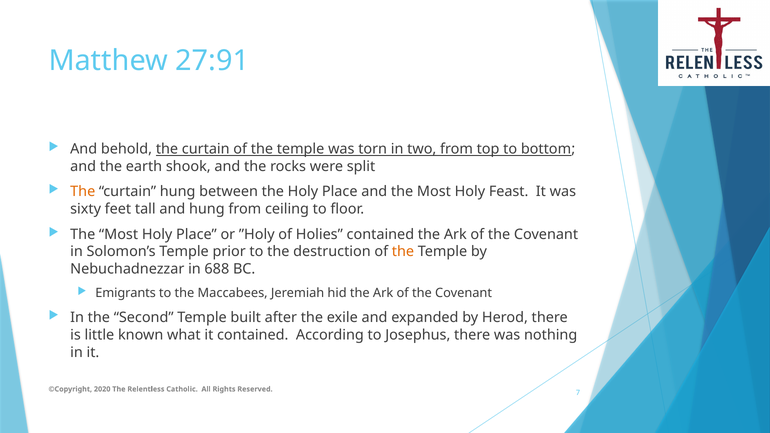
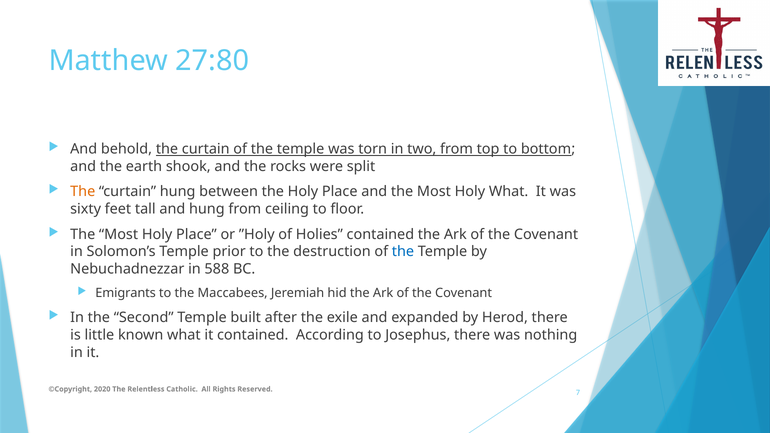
27:91: 27:91 -> 27:80 (212, 61)
Holy Feast: Feast -> What (509, 192)
the colour: orange -> blue (403, 252)
688: 688 -> 588 (217, 269)
